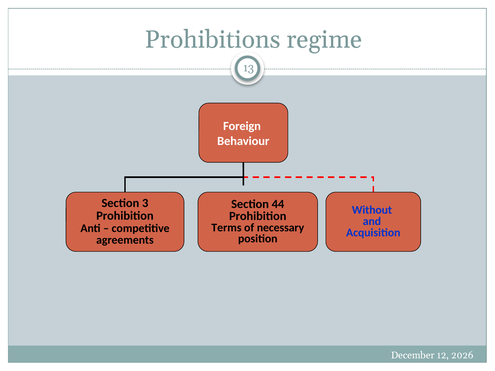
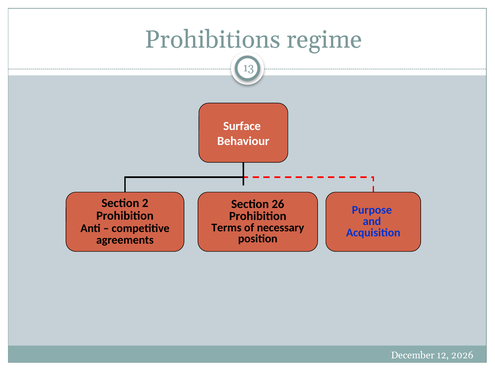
Foreign: Foreign -> Surface (242, 126)
3: 3 -> 2 (145, 203)
44: 44 -> 26 (278, 204)
Without: Without -> Purpose (372, 210)
